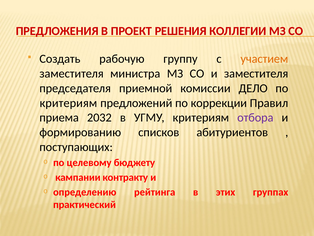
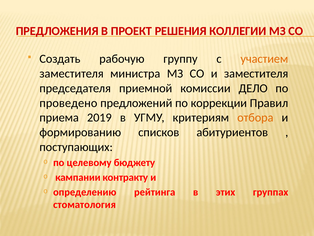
критериям: критериям -> проведено (68, 103)
2032: 2032 -> 2019 (99, 117)
отбора colour: purple -> orange (255, 117)
практический: практический -> стоматология (84, 204)
